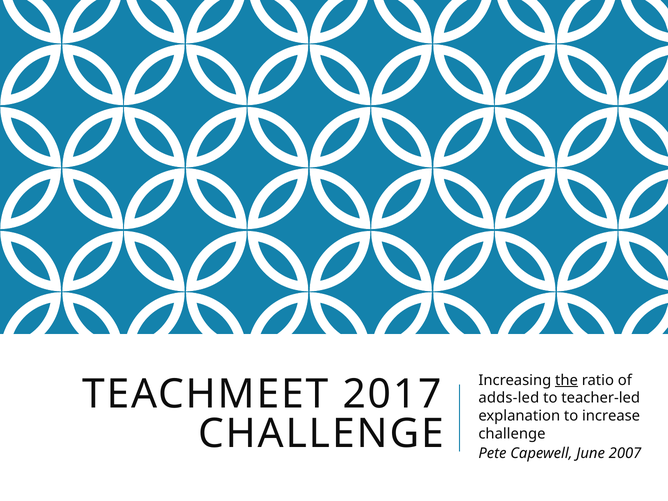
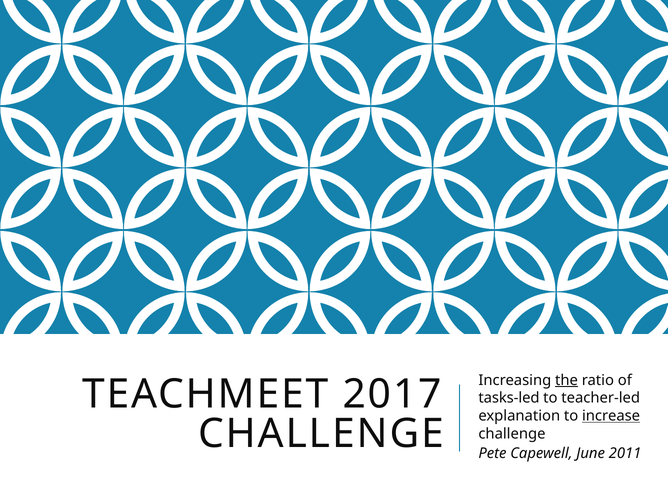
adds-led: adds-led -> tasks-led (509, 398)
increase underline: none -> present (611, 416)
2007: 2007 -> 2011 (625, 453)
